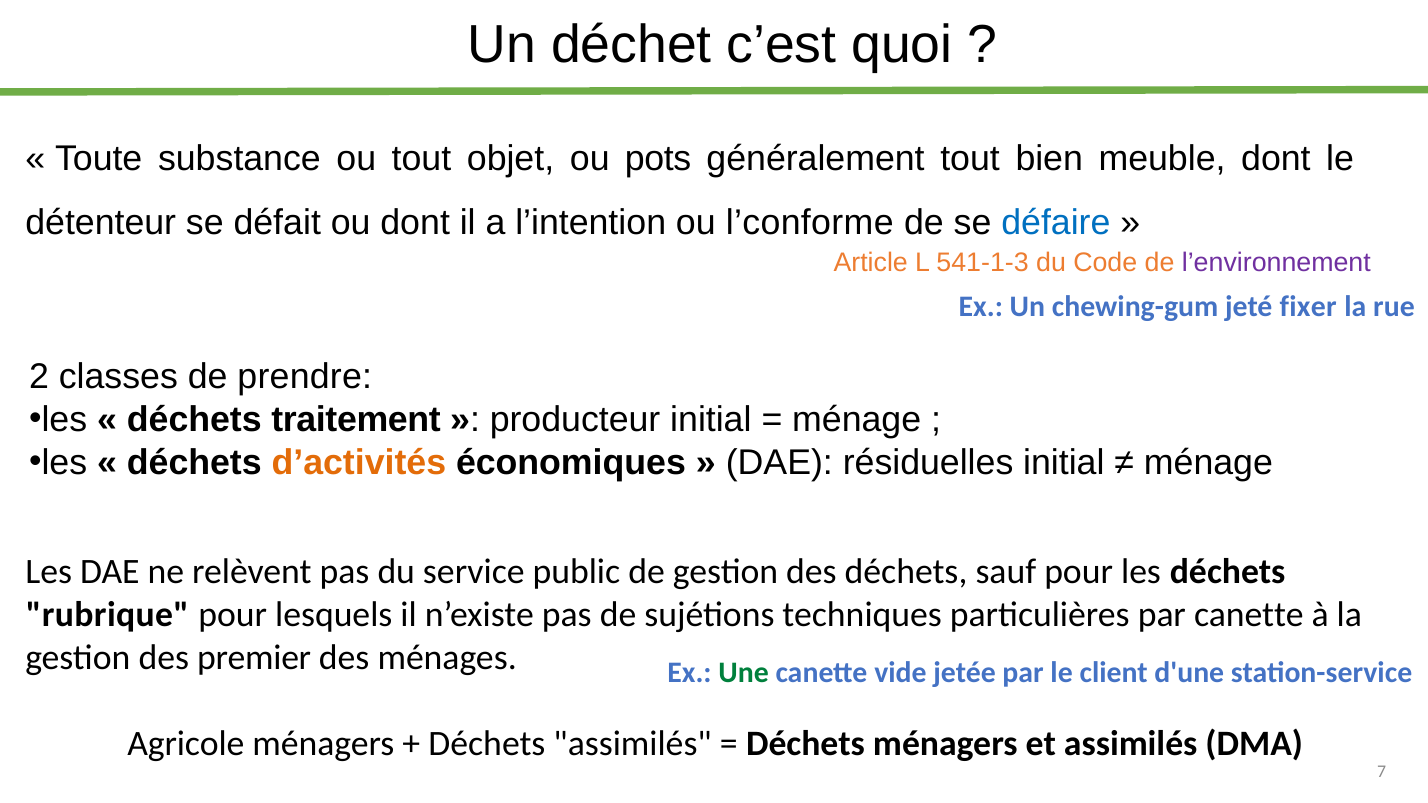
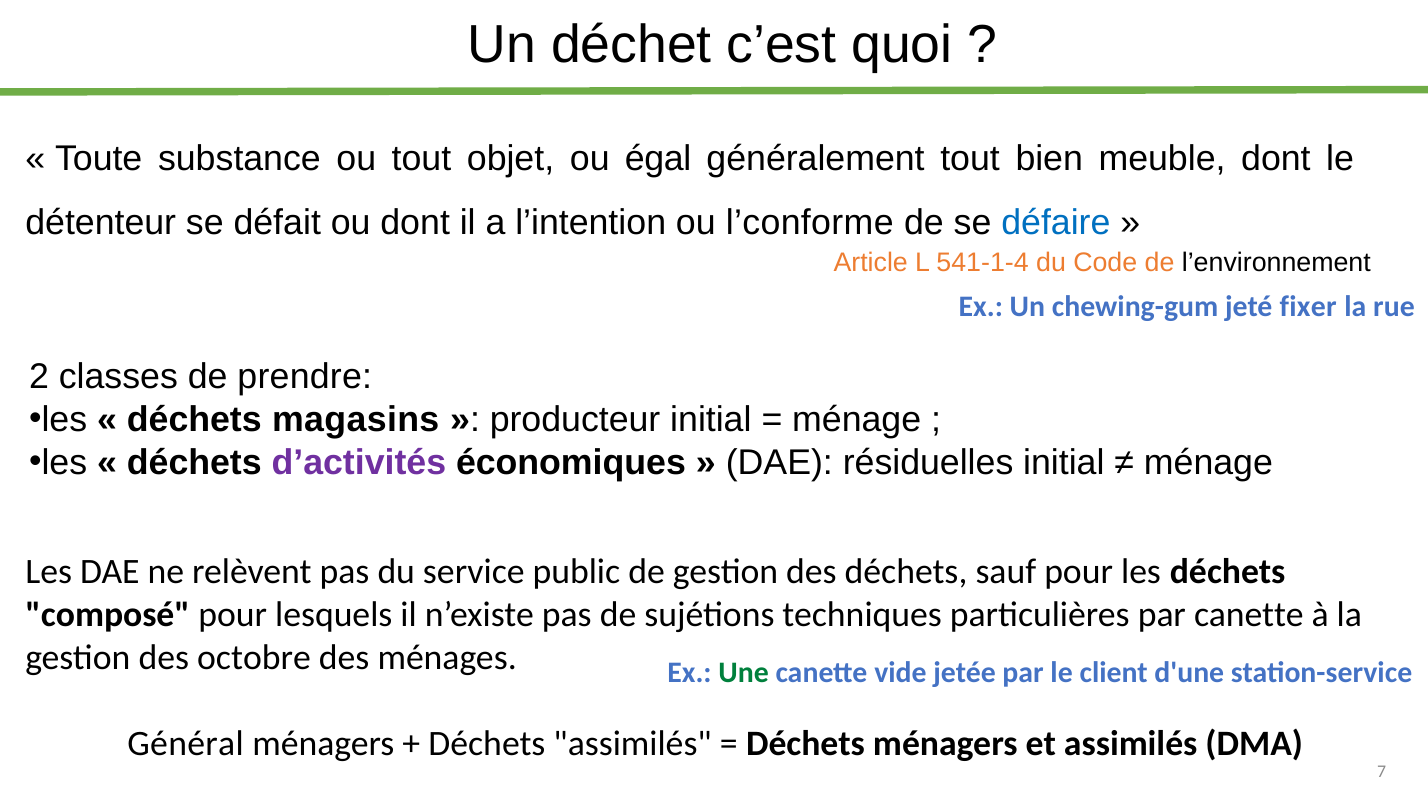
pots: pots -> égal (658, 159)
541-1-3: 541-1-3 -> 541-1-4 (983, 262)
l’environnement colour: purple -> black (1276, 262)
traitement: traitement -> magasins (356, 420)
d’activités colour: orange -> purple (359, 463)
rubrique: rubrique -> composé (108, 615)
premier: premier -> octobre (254, 658)
Agricole: Agricole -> Général (186, 744)
